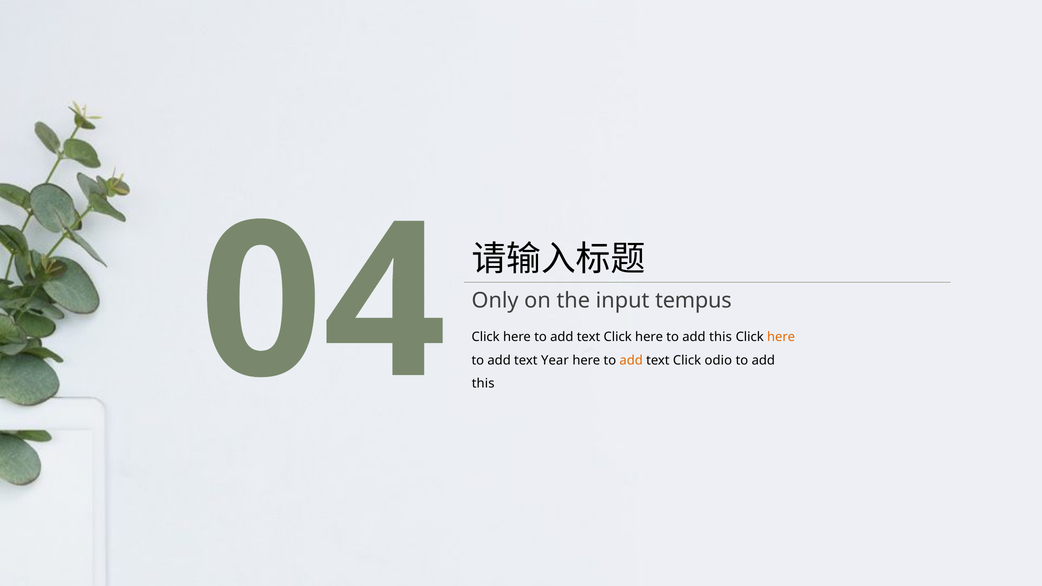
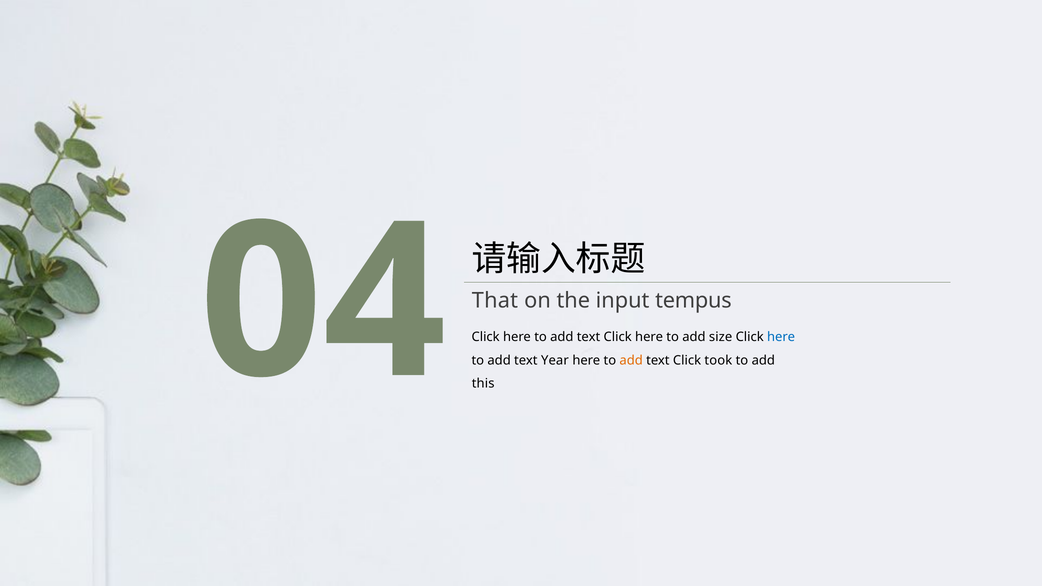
Only: Only -> That (495, 301)
here to add this: this -> size (721, 337)
here colour: orange -> blue (781, 337)
odio: odio -> took (718, 360)
